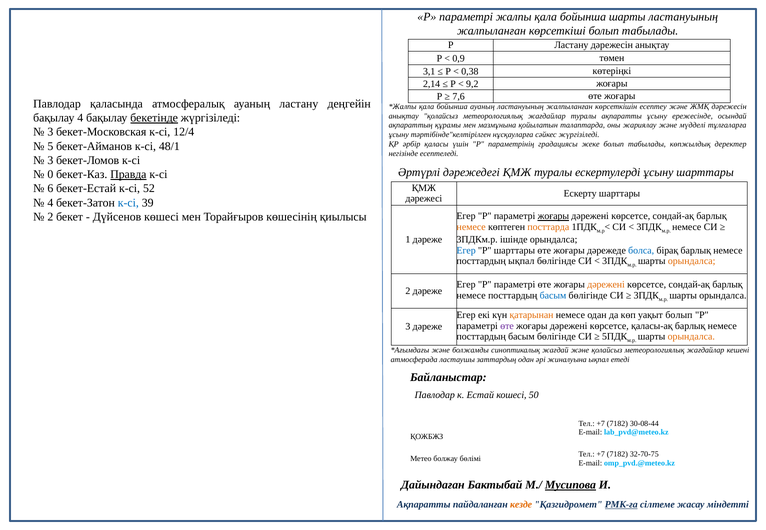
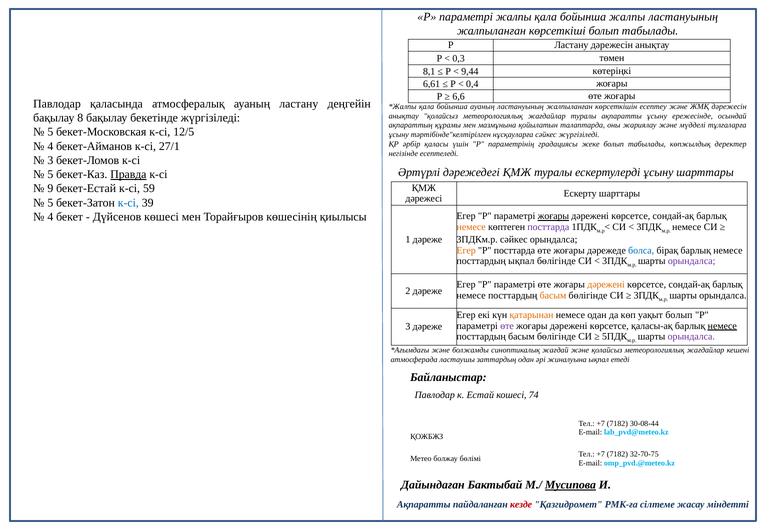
бойынша шарты: шарты -> жалпы (627, 17)
0,9: 0,9 -> 0,3 (459, 58)
3,1: 3,1 -> 8,1 (429, 71)
0,38: 0,38 -> 9,44 (470, 71)
2,14: 2,14 -> 6,61 (432, 84)
9,2: 9,2 -> 0,4 (472, 84)
7,6: 7,6 -> 6,6 (459, 97)
бақылау 4: 4 -> 8 (80, 118)
бекетінде underline: present -> none (154, 118)
3: 3 -> 5 (50, 132)
12/4: 12/4 -> 12/5 (184, 132)
5: 5 -> 4 (50, 146)
48/1: 48/1 -> 27/1 (169, 146)
0: 0 -> 5 (50, 175)
6: 6 -> 9 (50, 189)
52: 52 -> 59 (149, 189)
4: 4 -> 5 (50, 203)
2: 2 -> 4 (50, 217)
посттарда colour: orange -> purple (548, 227)
3ПДКм.р ішінде: ішінде -> сәйкес (514, 240)
Егер colour: blue -> orange (466, 250)
P шарттары: шарттары -> посттарда (514, 250)
орындалса colour: orange -> purple (692, 261)
басым colour: blue -> orange (553, 296)
немесе underline: none -> present (722, 326)
орындалса colour: orange -> purple (691, 337)
50: 50 -> 74 (534, 395)
кезде colour: orange -> red (521, 505)
РМК-ға underline: present -> none (621, 505)
